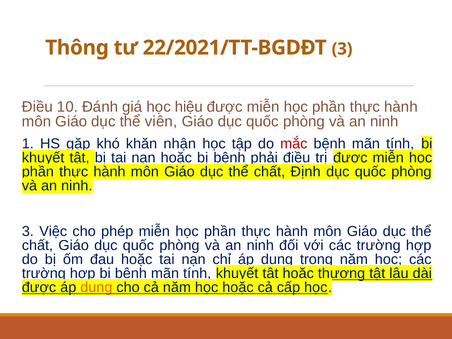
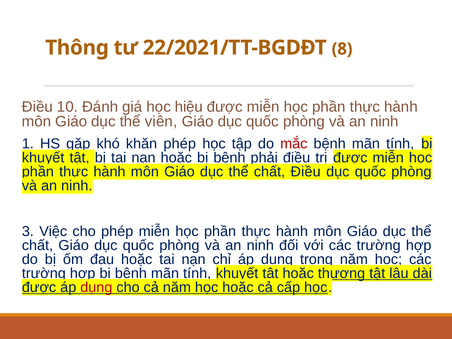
22/2021/TT-BGDĐT 3: 3 -> 8 (342, 49)
khăn nhận: nhận -> phép (180, 144)
chất Định: Định -> Điều (306, 172)
dụng colour: orange -> red (96, 287)
